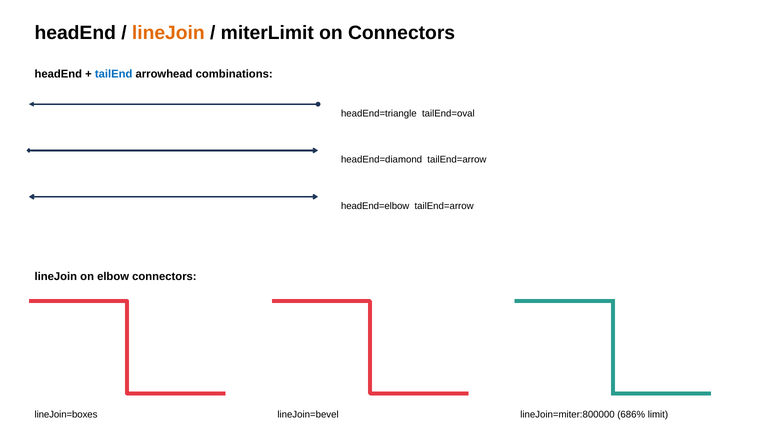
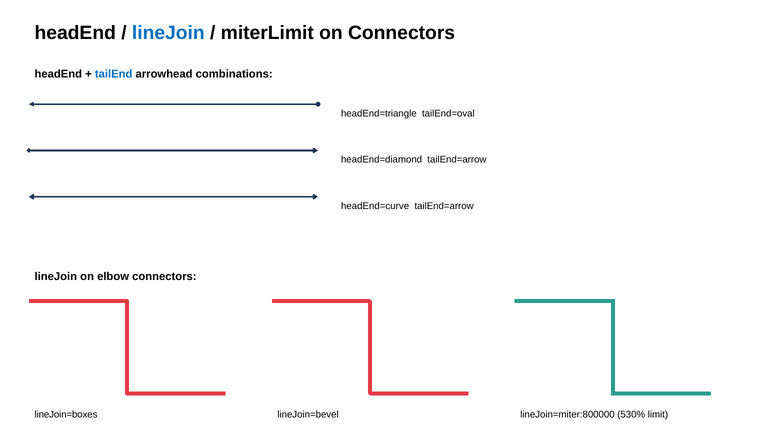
lineJoin colour: orange -> blue (168, 33)
headEnd=elbow: headEnd=elbow -> headEnd=curve (375, 206)
686%: 686% -> 530% (631, 414)
